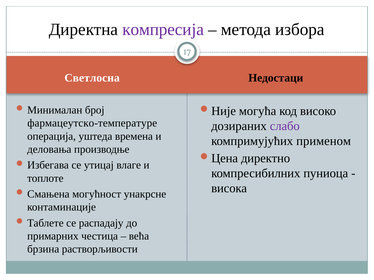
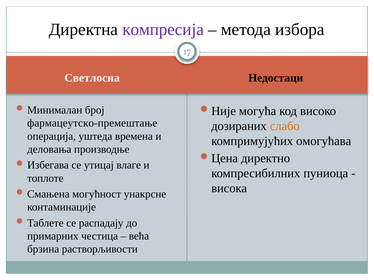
фармацеутско-температуре: фармацеутско-температуре -> фармацеутско-премештање (92, 123)
слабо colour: purple -> orange (285, 126)
применом: применом -> омогућава (324, 141)
